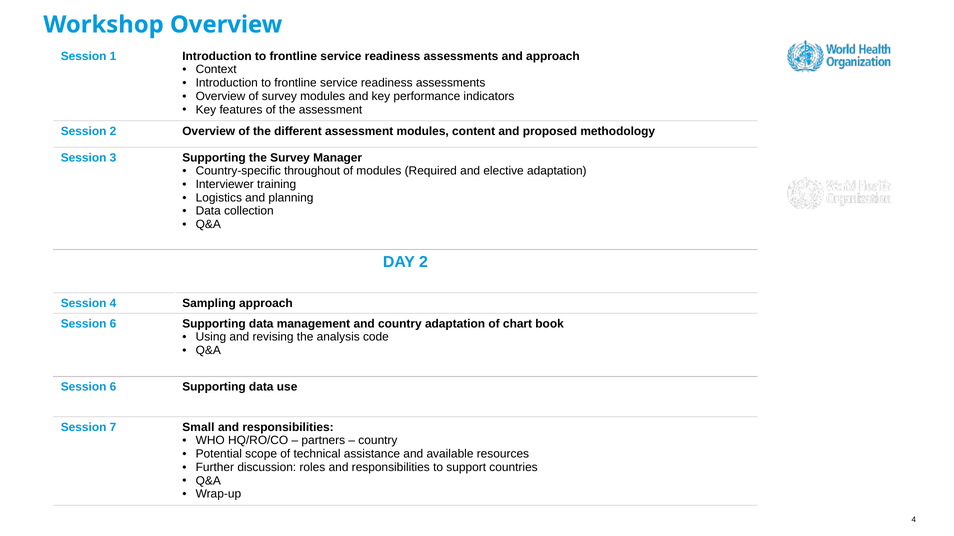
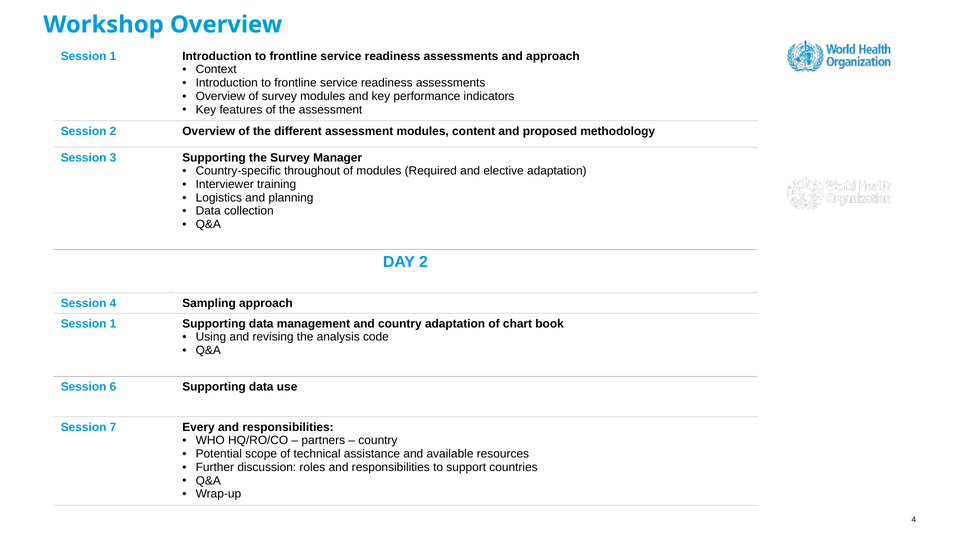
6: 6 -> 1 (113, 324)
Small: Small -> Every (198, 428)
